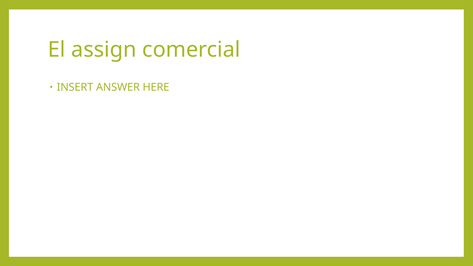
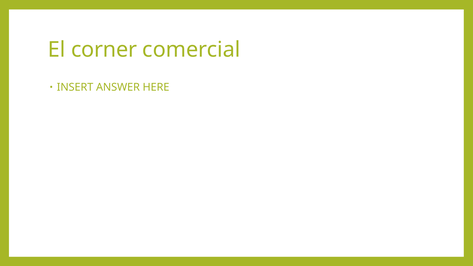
assign: assign -> corner (104, 50)
